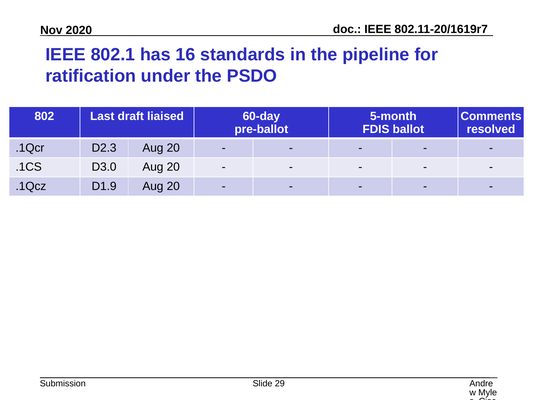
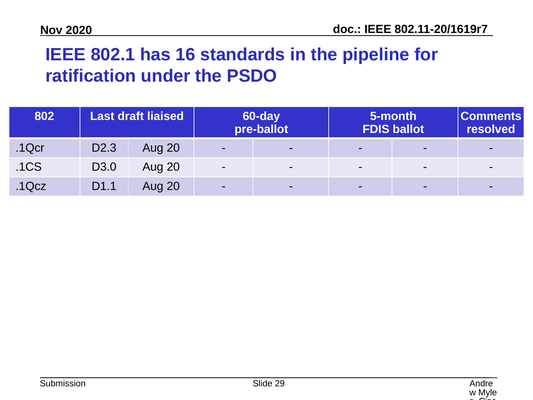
D1.9: D1.9 -> D1.1 (104, 186)
